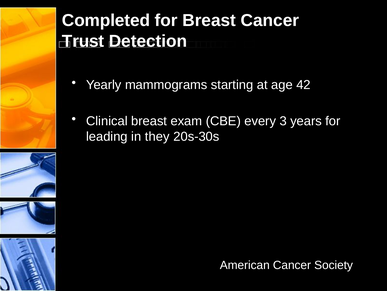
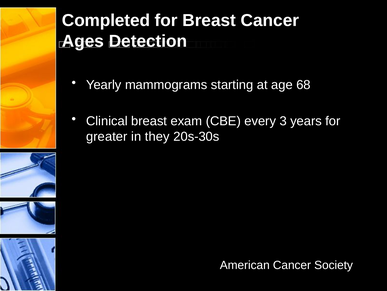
Trust: Trust -> Ages (83, 41)
42: 42 -> 68 (303, 85)
leading: leading -> greater (107, 136)
